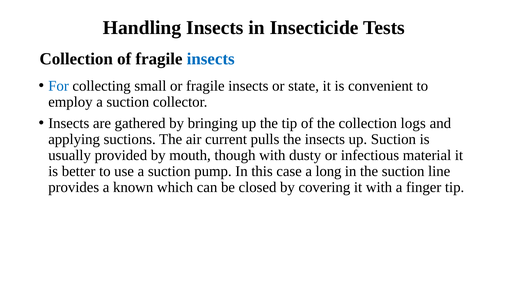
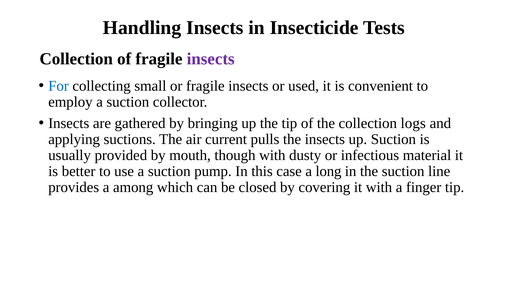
insects colour: blue -> purple (211, 59)
state: state -> used (304, 86)
known: known -> among (133, 187)
